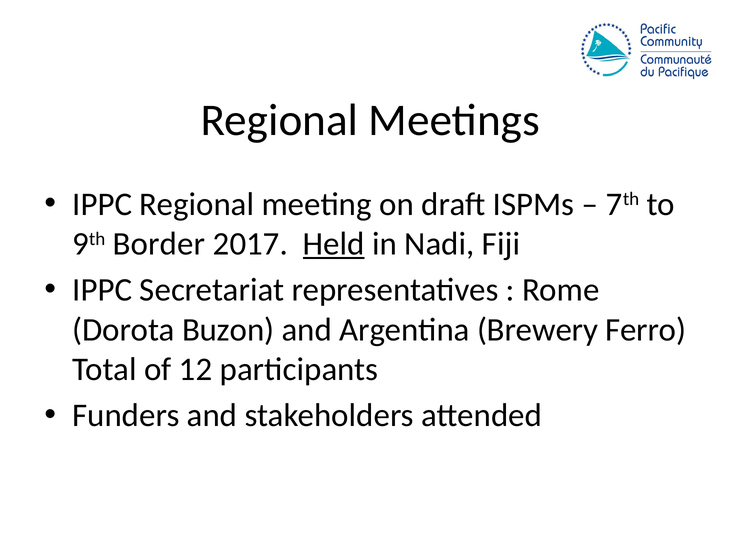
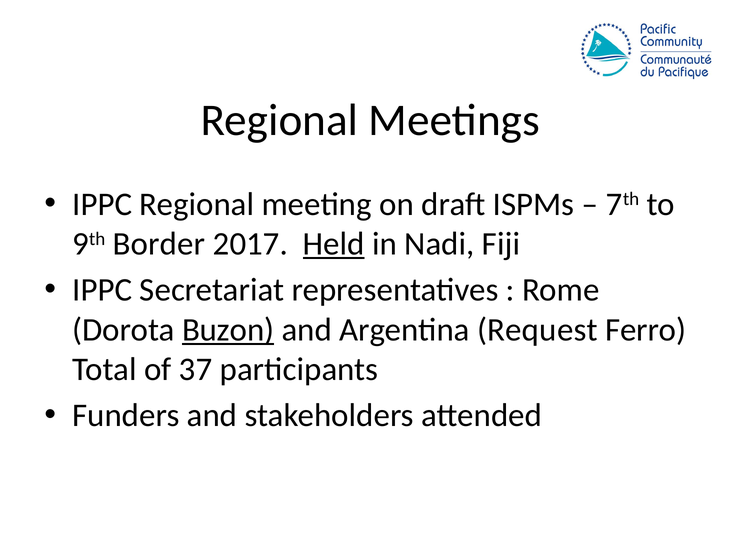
Buzon underline: none -> present (228, 329)
Brewery: Brewery -> Request (537, 329)
12: 12 -> 37 (196, 369)
